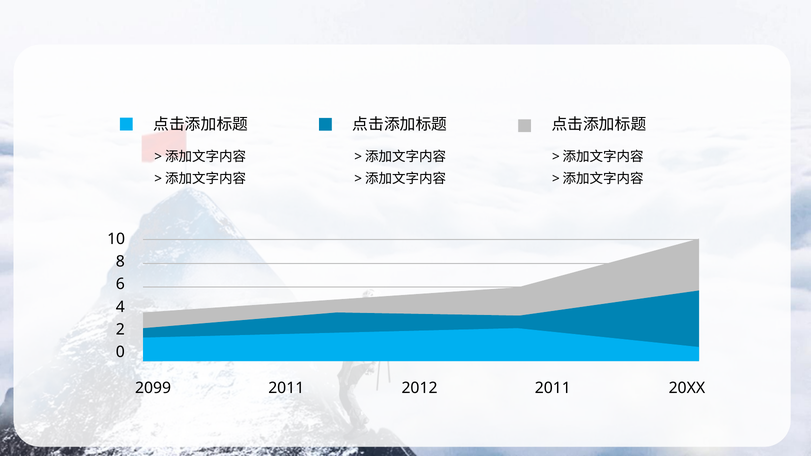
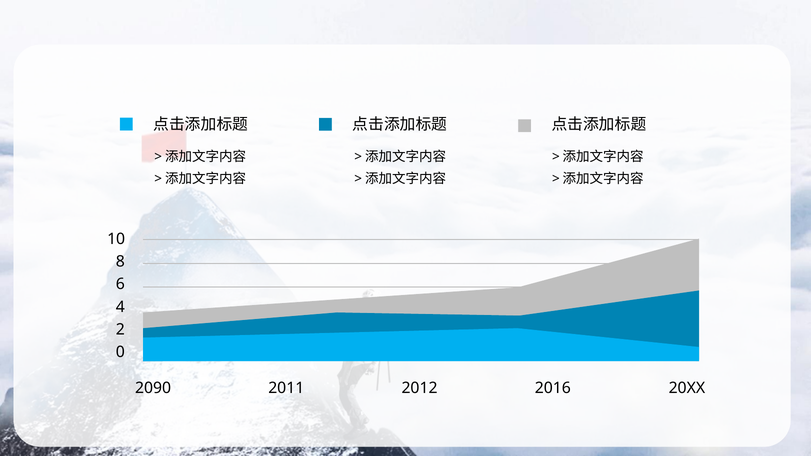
2099: 2099 -> 2090 (153, 388)
2012 2011: 2011 -> 2016 (553, 388)
